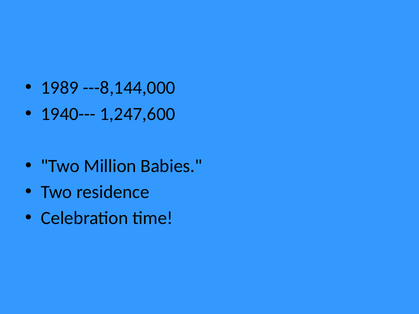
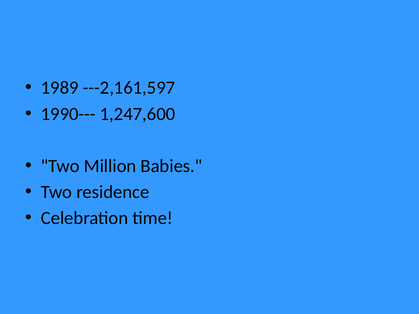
---8,144,000: ---8,144,000 -> ---2,161,597 (129, 88)
1940---: 1940--- -> 1990--- (68, 114)
